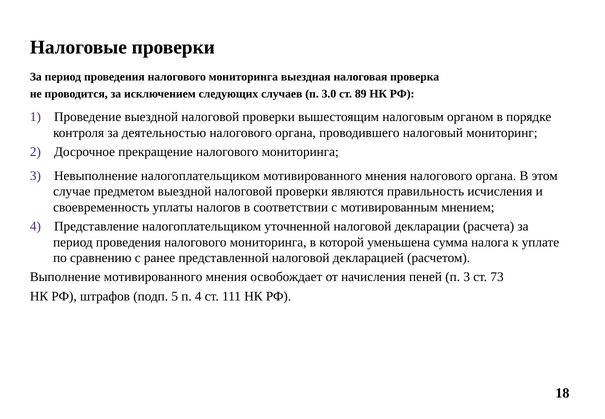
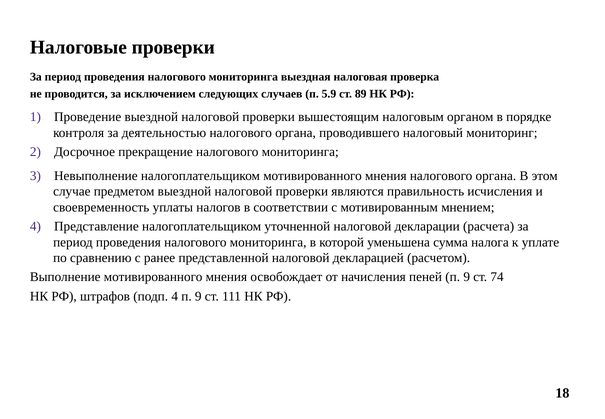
3.0: 3.0 -> 5.9 (329, 94)
пеней п 3: 3 -> 9 (467, 277)
73: 73 -> 74 (497, 277)
подп 5: 5 -> 4 (175, 296)
4: 4 -> 9 (198, 296)
